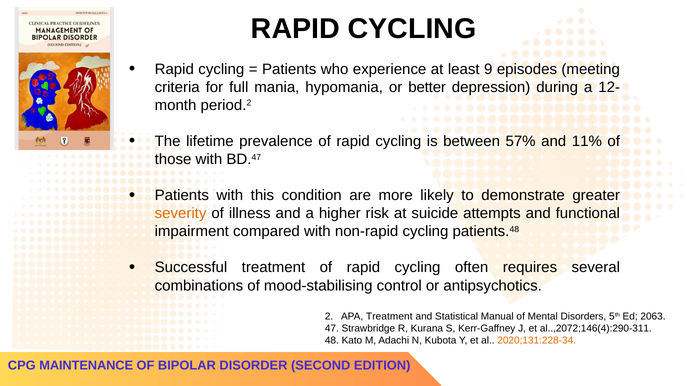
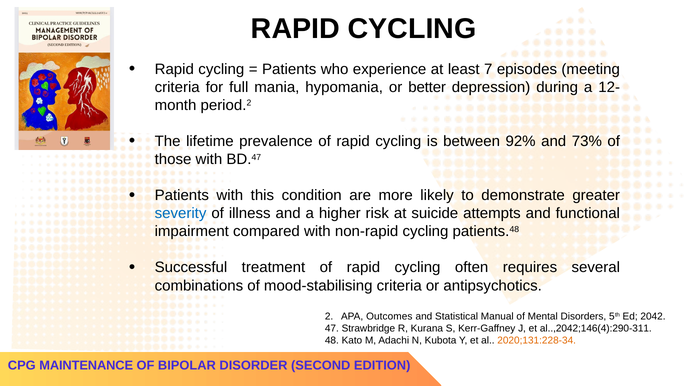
9: 9 -> 7 (488, 69)
57%: 57% -> 92% (521, 142)
11%: 11% -> 73% (587, 142)
severity colour: orange -> blue (181, 214)
mood-stabilising control: control -> criteria (399, 286)
APA Treatment: Treatment -> Outcomes (389, 317)
2063: 2063 -> 2042 (653, 317)
al..,2072;146(4):290-311: al..,2072;146(4):290-311 -> al..,2042;146(4):290-311 (596, 329)
